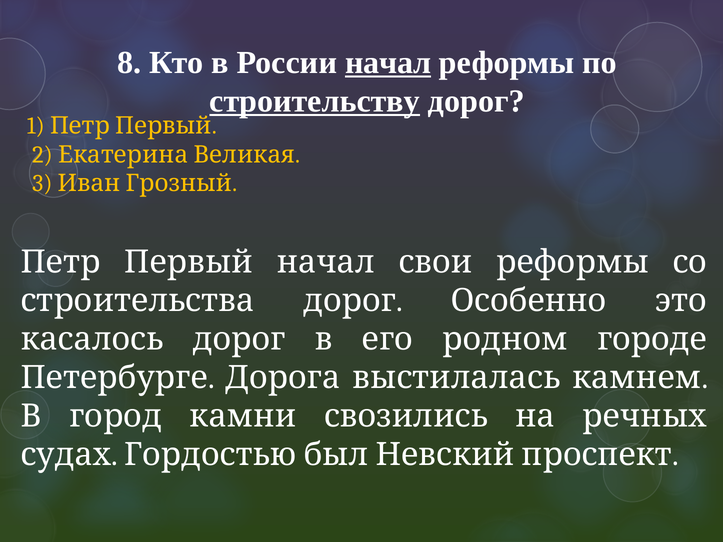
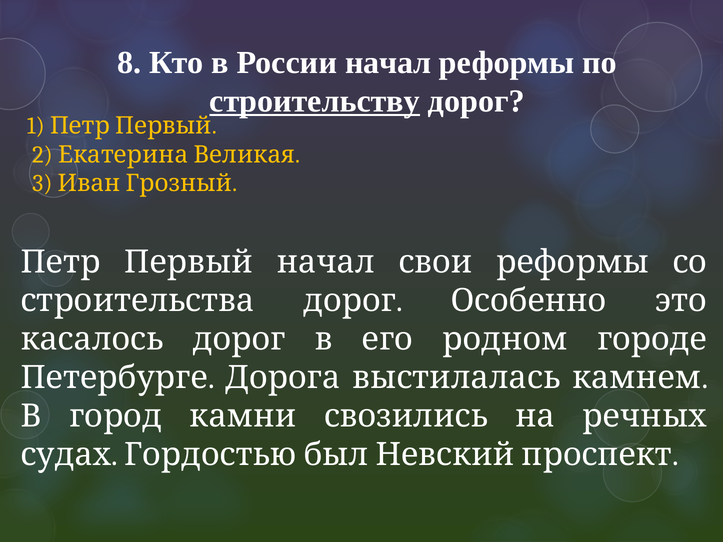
начал underline: present -> none (388, 63)
